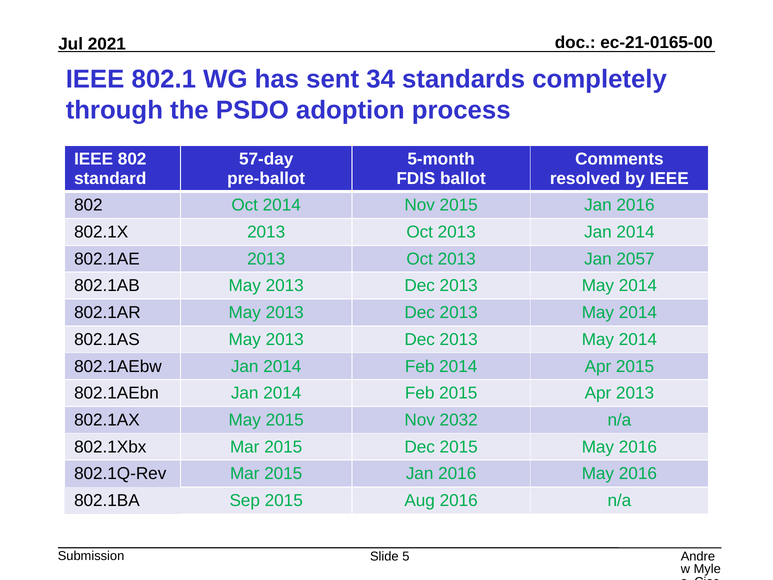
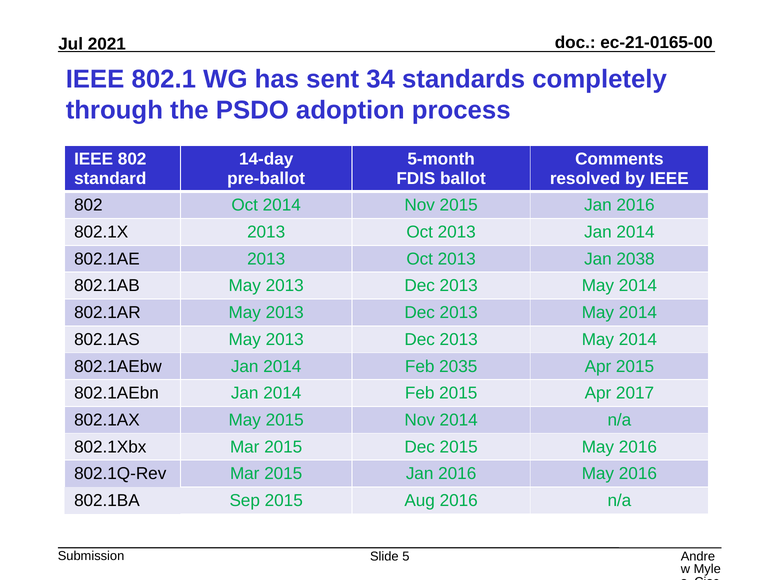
57-day: 57-day -> 14-day (266, 159)
2057: 2057 -> 2038 (636, 259)
Feb 2014: 2014 -> 2035 (458, 366)
Apr 2013: 2013 -> 2017 (635, 393)
Nov 2032: 2032 -> 2014 (459, 420)
